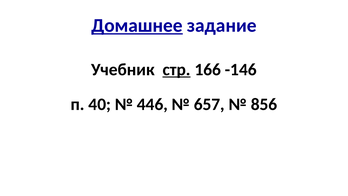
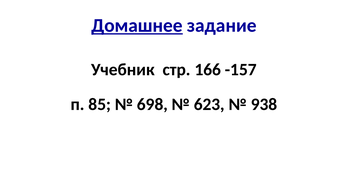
стр underline: present -> none (177, 70)
-146: -146 -> -157 (241, 70)
40: 40 -> 85 (100, 104)
446: 446 -> 698 (152, 104)
657: 657 -> 623 (209, 104)
856: 856 -> 938 (264, 104)
